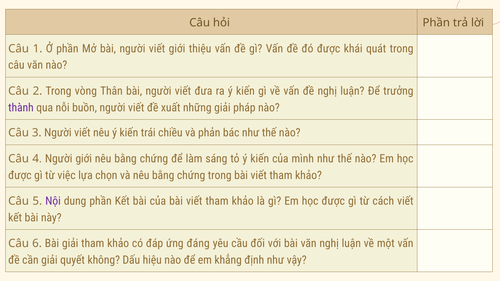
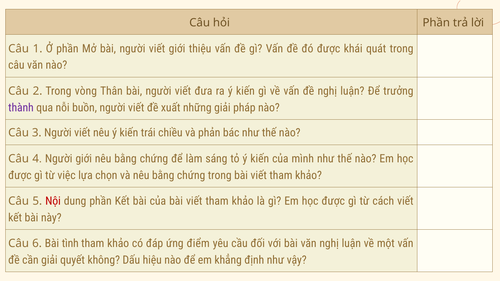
Nội colour: purple -> red (53, 201)
Bài giải: giải -> tình (70, 244)
đáng: đáng -> điểm (198, 244)
